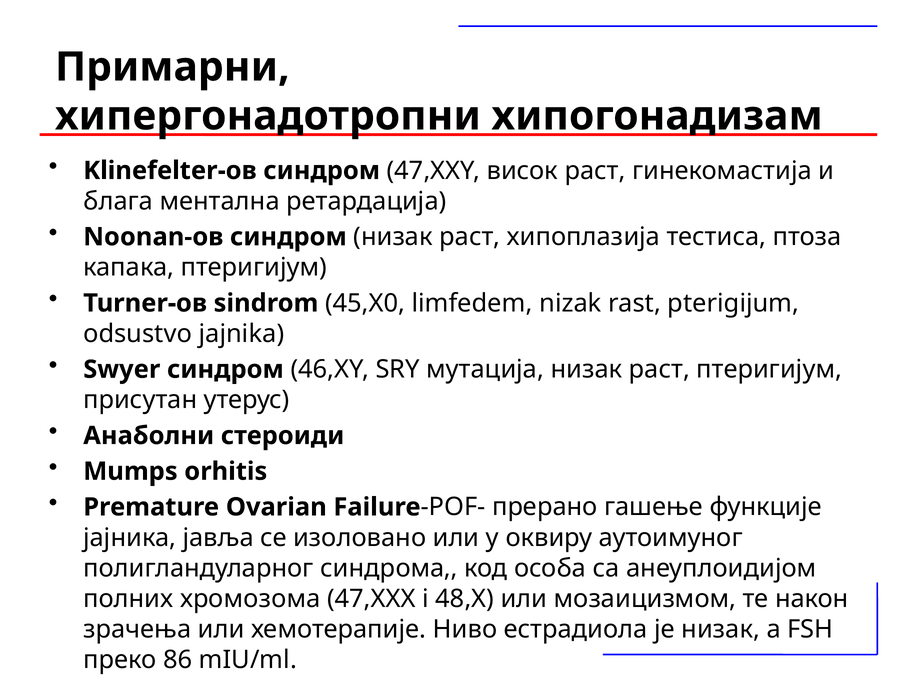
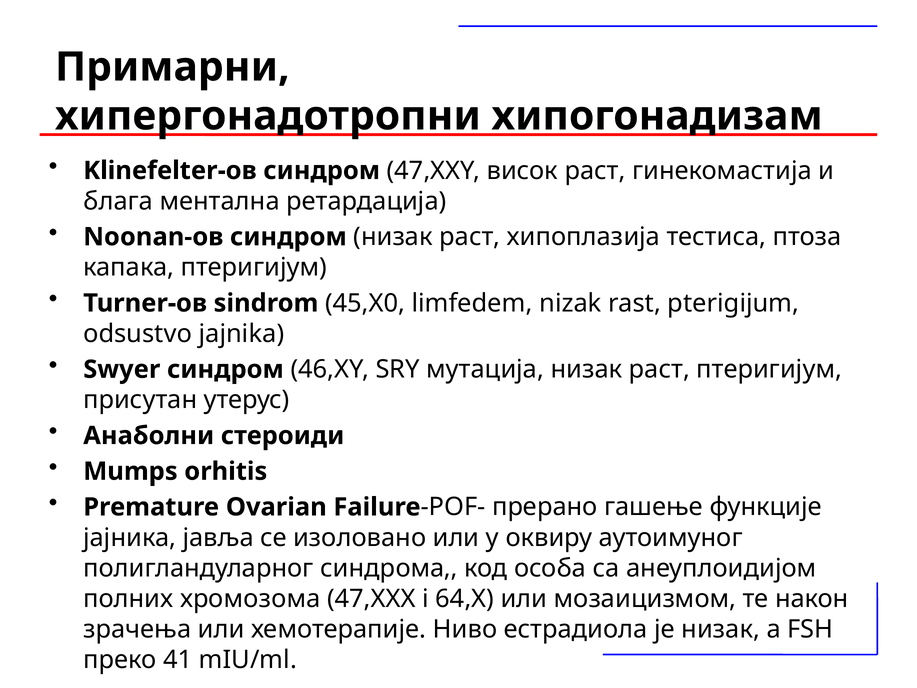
48,X: 48,X -> 64,X (465, 599)
86: 86 -> 41 (178, 660)
